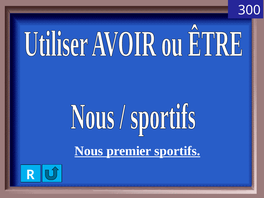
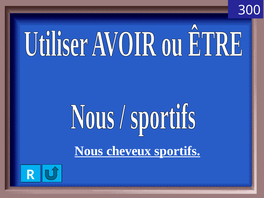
premier: premier -> cheveux (129, 151)
